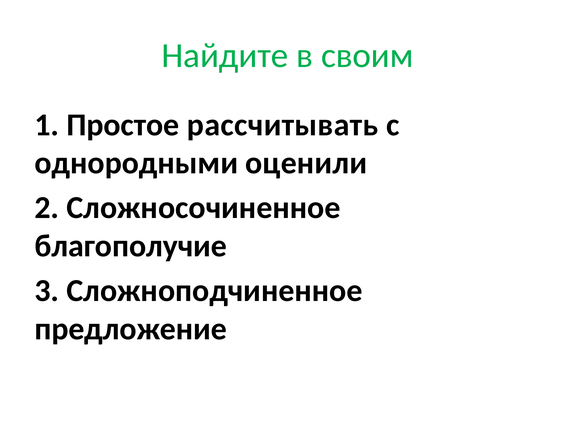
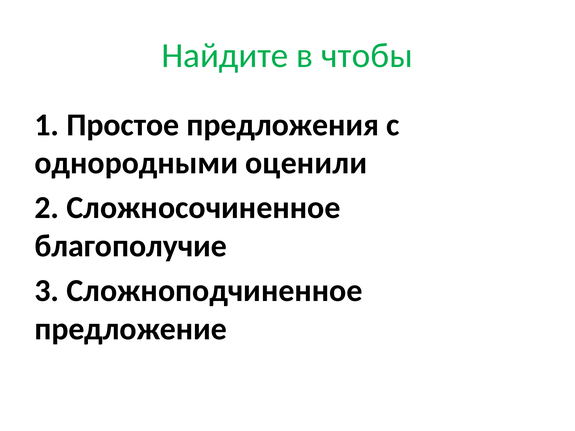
своим: своим -> чтобы (367, 56)
рассчитывать: рассчитывать -> предложения (283, 125)
